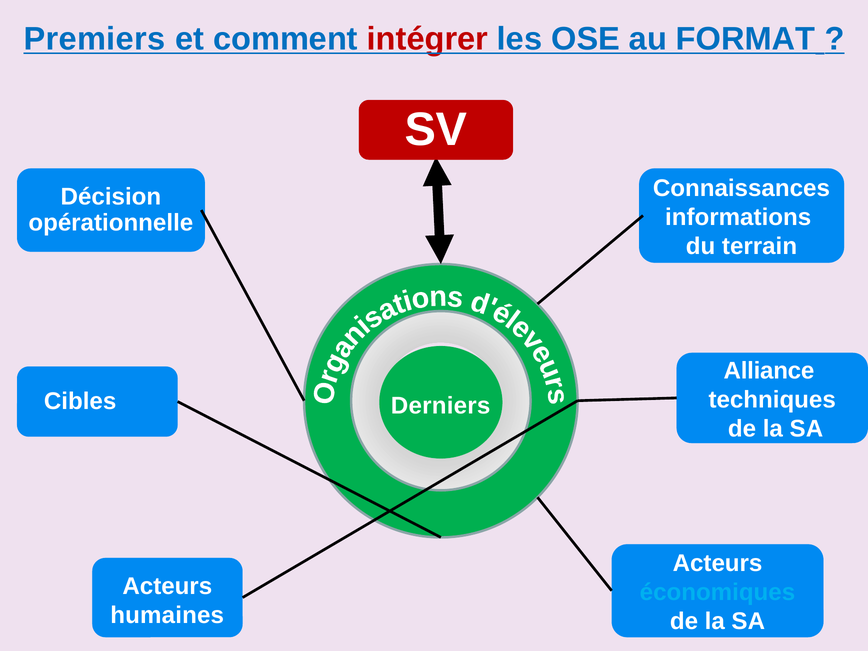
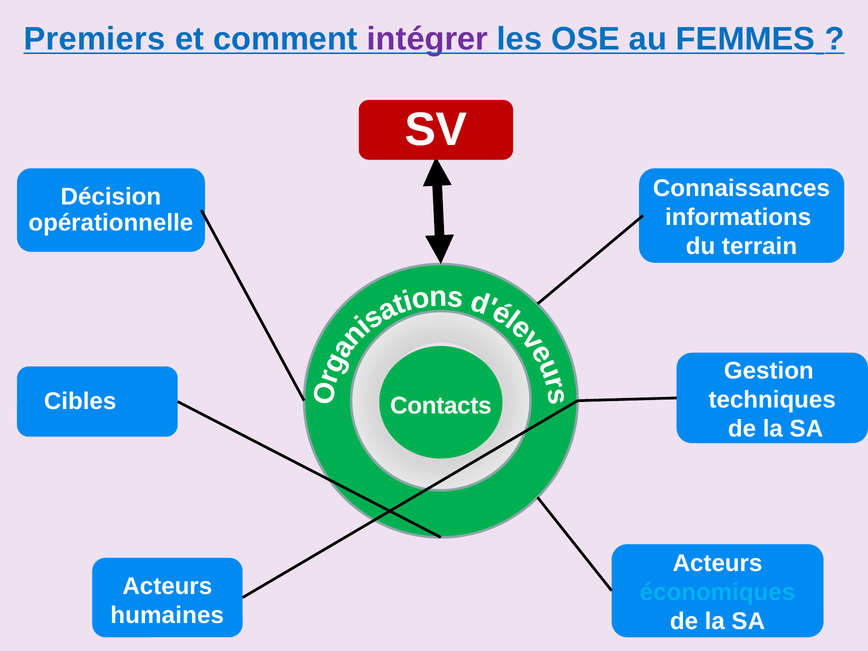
intégrer colour: red -> purple (427, 39)
FORMAT: FORMAT -> FEMMES (746, 39)
Alliance: Alliance -> Gestion (769, 371)
Derniers: Derniers -> Contacts (441, 406)
